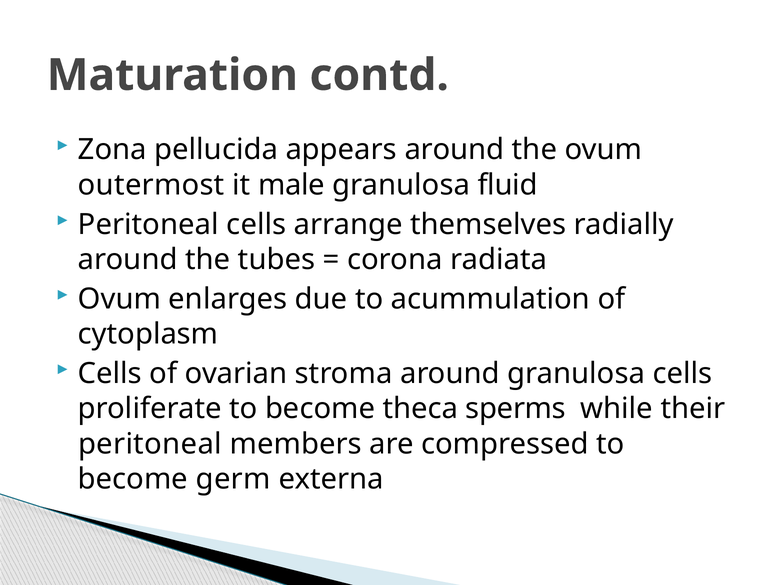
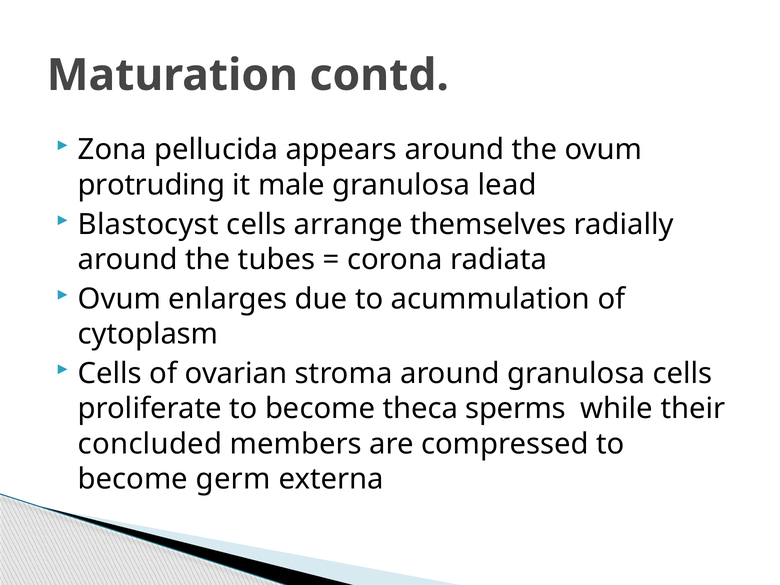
outermost: outermost -> protruding (151, 185)
fluid: fluid -> lead (507, 185)
Peritoneal: Peritoneal -> Blastocyst (148, 224)
peritoneal: peritoneal -> concluded (150, 444)
